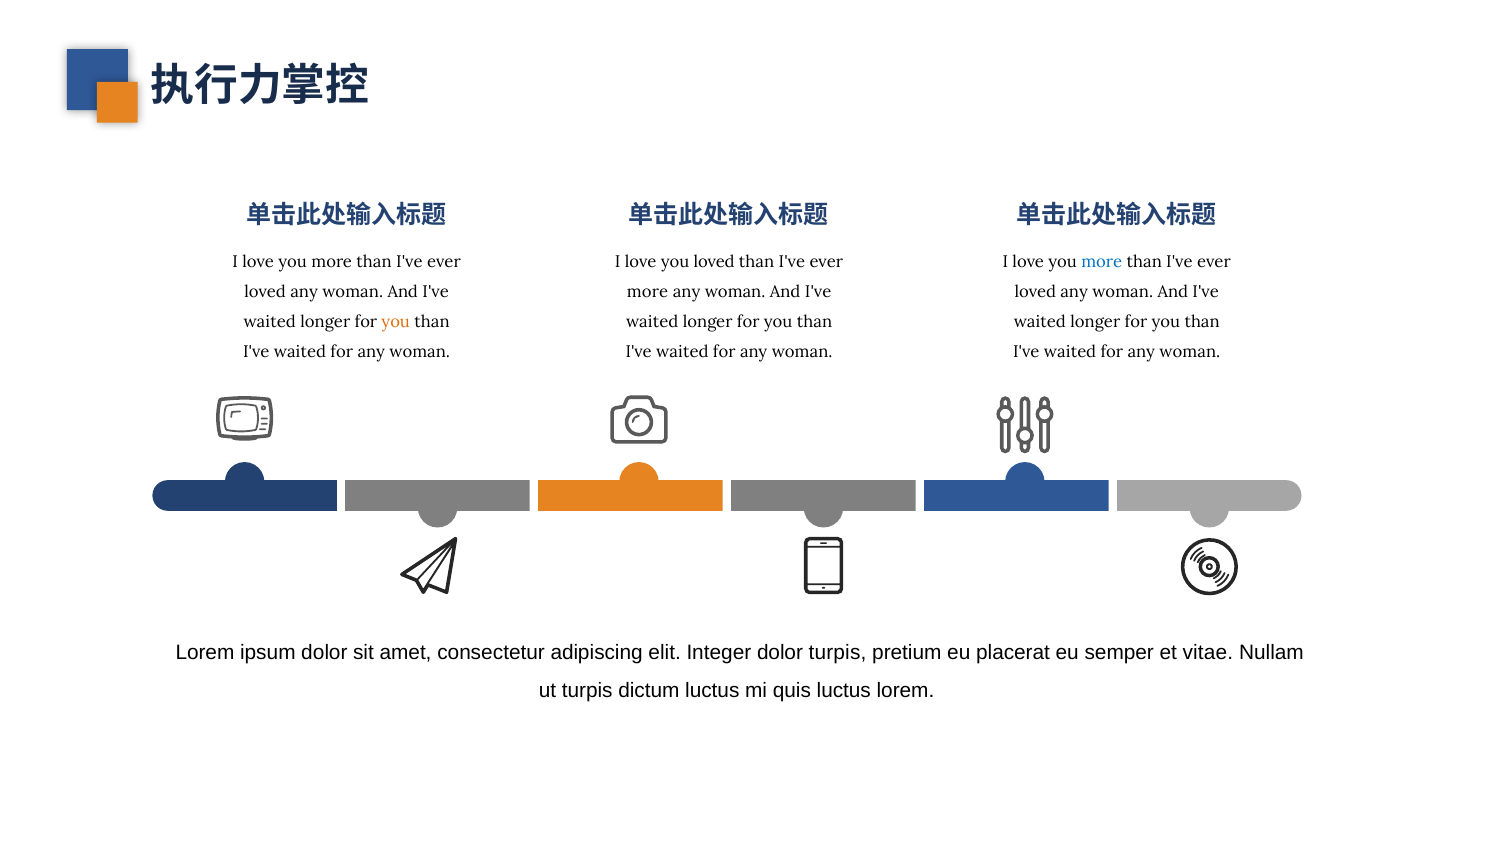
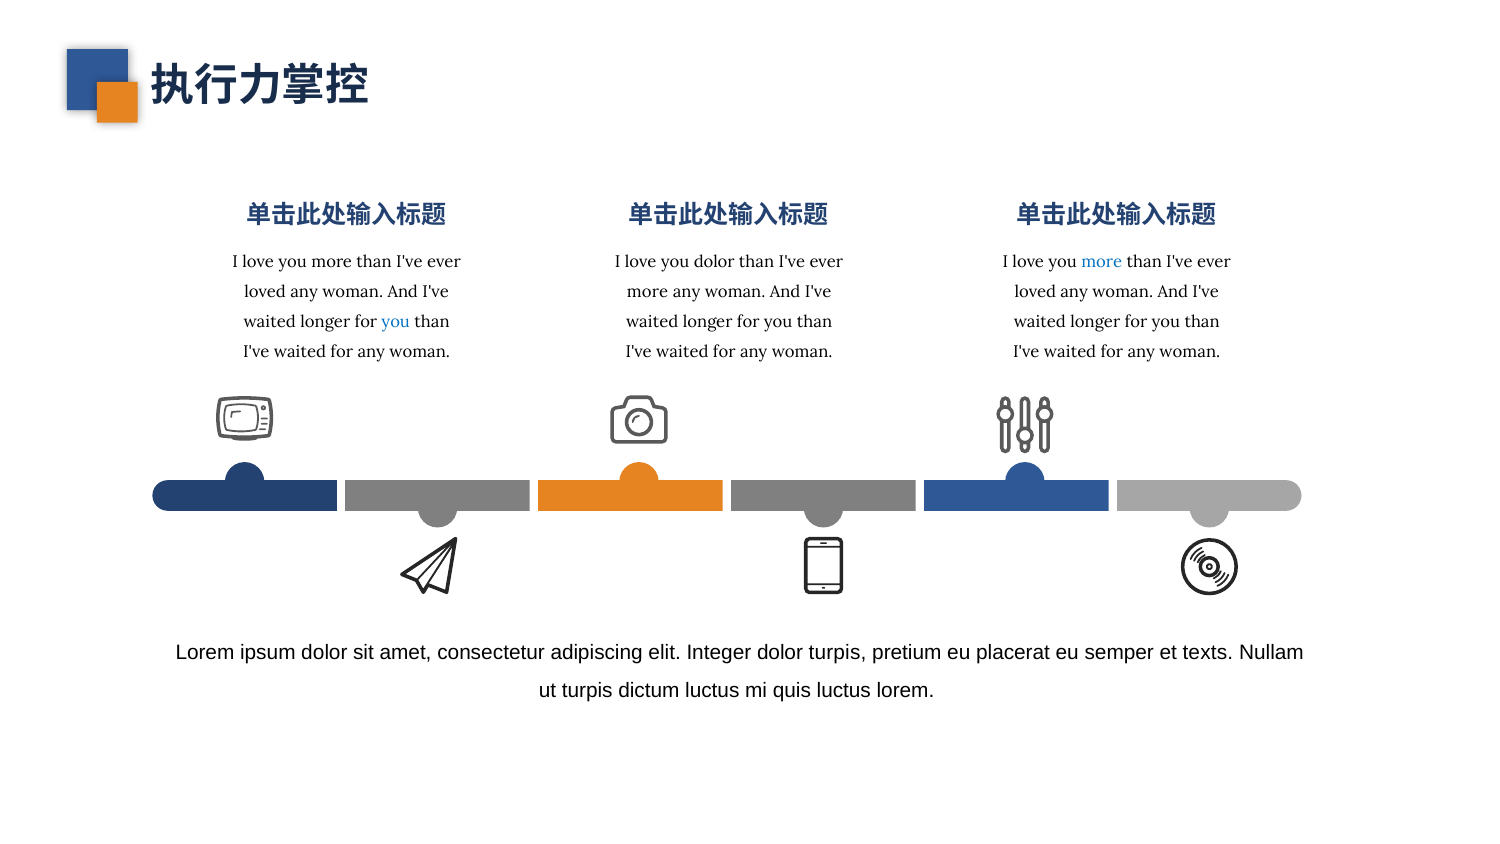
you loved: loved -> dolor (714, 262)
you colour: orange -> blue (396, 321)
vitae: vitae -> texts (1208, 653)
